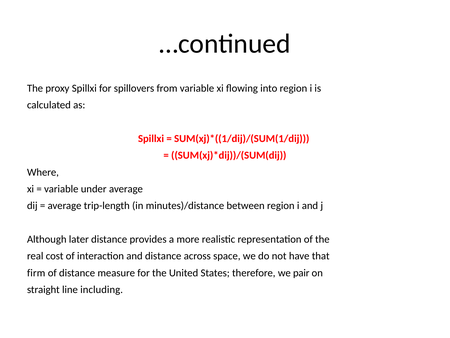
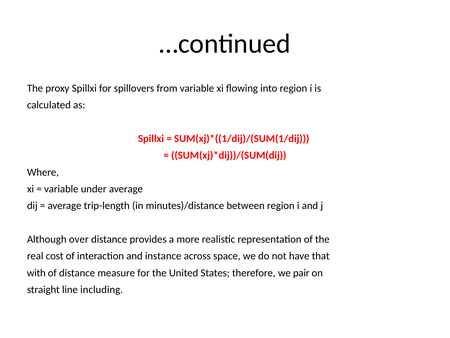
later: later -> over (79, 239)
and distance: distance -> instance (163, 256)
firm: firm -> with (36, 272)
